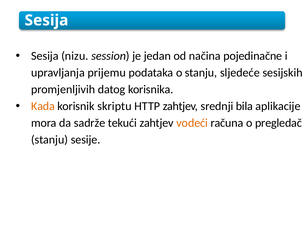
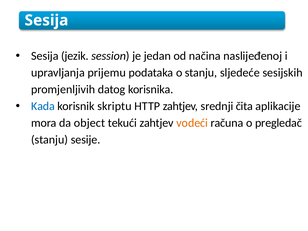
nizu: nizu -> jezik (75, 56)
pojedinačne: pojedinačne -> naslijeđenoj (253, 56)
Kada colour: orange -> blue (43, 106)
bila: bila -> čita (244, 106)
sadrže: sadrže -> object (90, 123)
